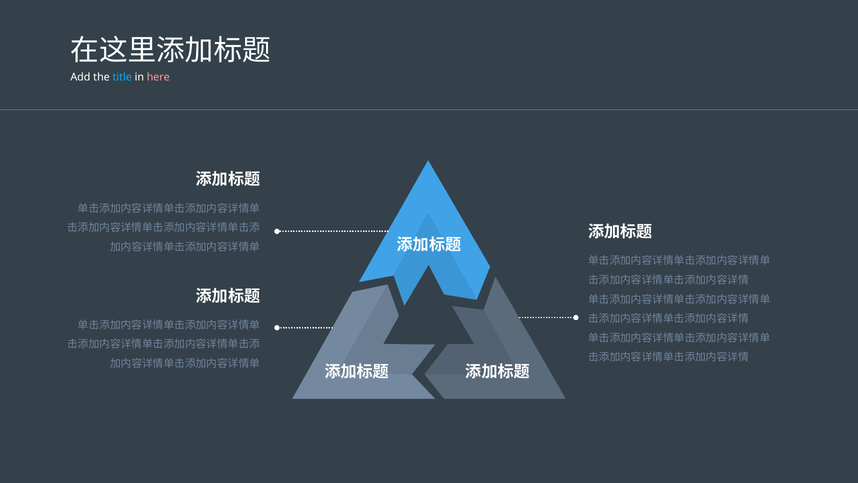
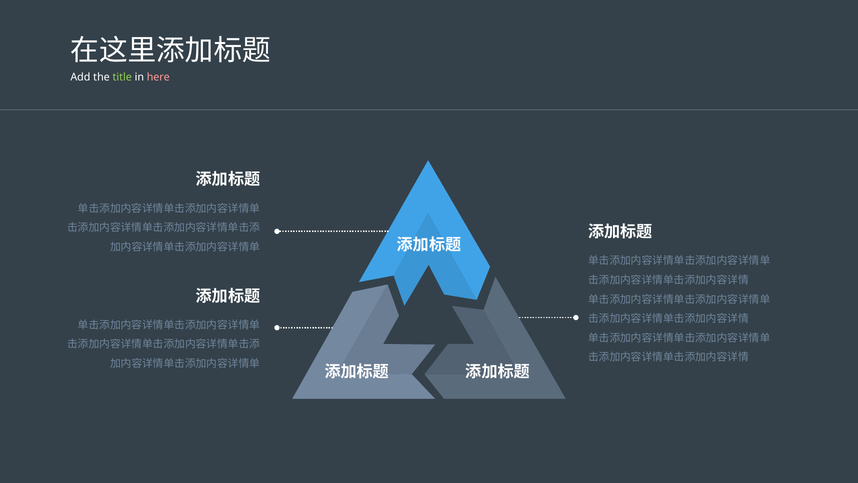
title colour: light blue -> light green (122, 77)
